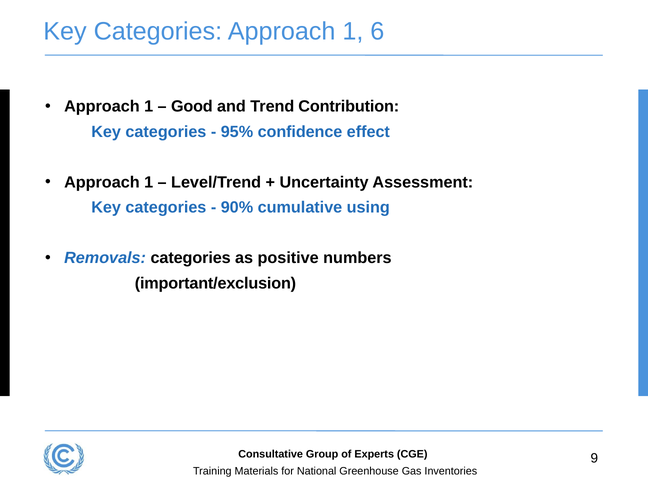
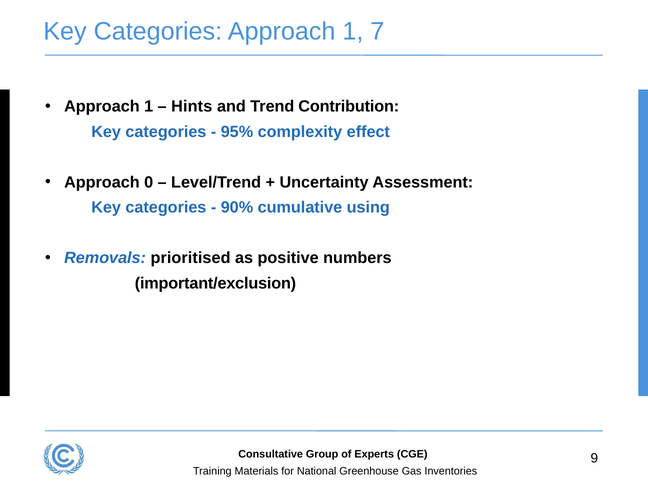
6: 6 -> 7 (377, 31)
Good: Good -> Hints (192, 107)
confidence: confidence -> complexity (300, 132)
1: 1 -> 0 (149, 182)
Removals categories: categories -> prioritised (191, 258)
